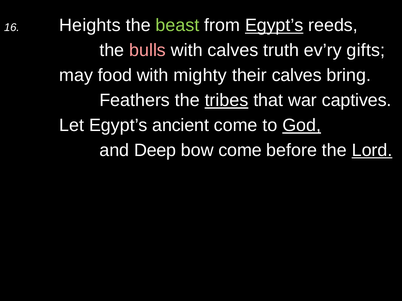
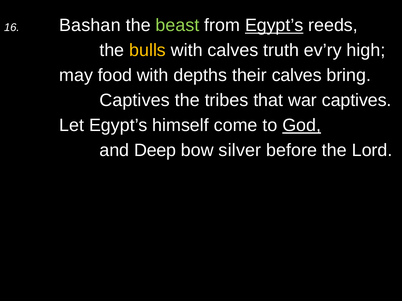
Heights: Heights -> Bashan (90, 25)
bulls colour: pink -> yellow (148, 50)
gifts: gifts -> high (366, 50)
mighty: mighty -> depths (200, 75)
Feathers: Feathers -> Captives (135, 100)
tribes underline: present -> none (227, 100)
ancient: ancient -> himself (181, 126)
bow come: come -> silver (240, 151)
Lord underline: present -> none (372, 151)
